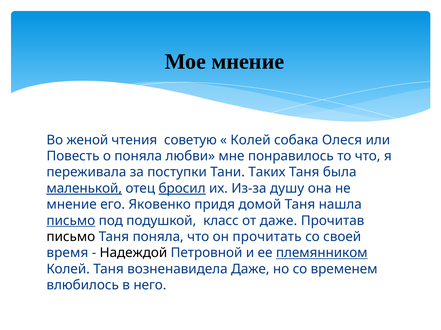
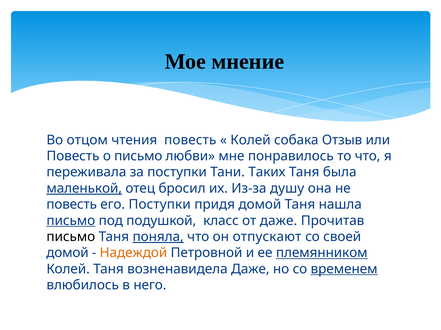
женой: женой -> отцом (87, 140)
чтения советую: советую -> повесть (190, 140)
Олеся: Олеся -> Отзыв (342, 140)
о поняла: поняла -> письмо (138, 156)
бросил underline: present -> none (182, 189)
мнение: мнение -> повесть (72, 205)
его Яковенко: Яковенко -> Поступки (160, 205)
поняла underline: none -> present (158, 237)
прочитать: прочитать -> отпускают (267, 237)
время: время -> домой (67, 253)
Надеждой colour: black -> orange (133, 253)
временем underline: none -> present (344, 270)
